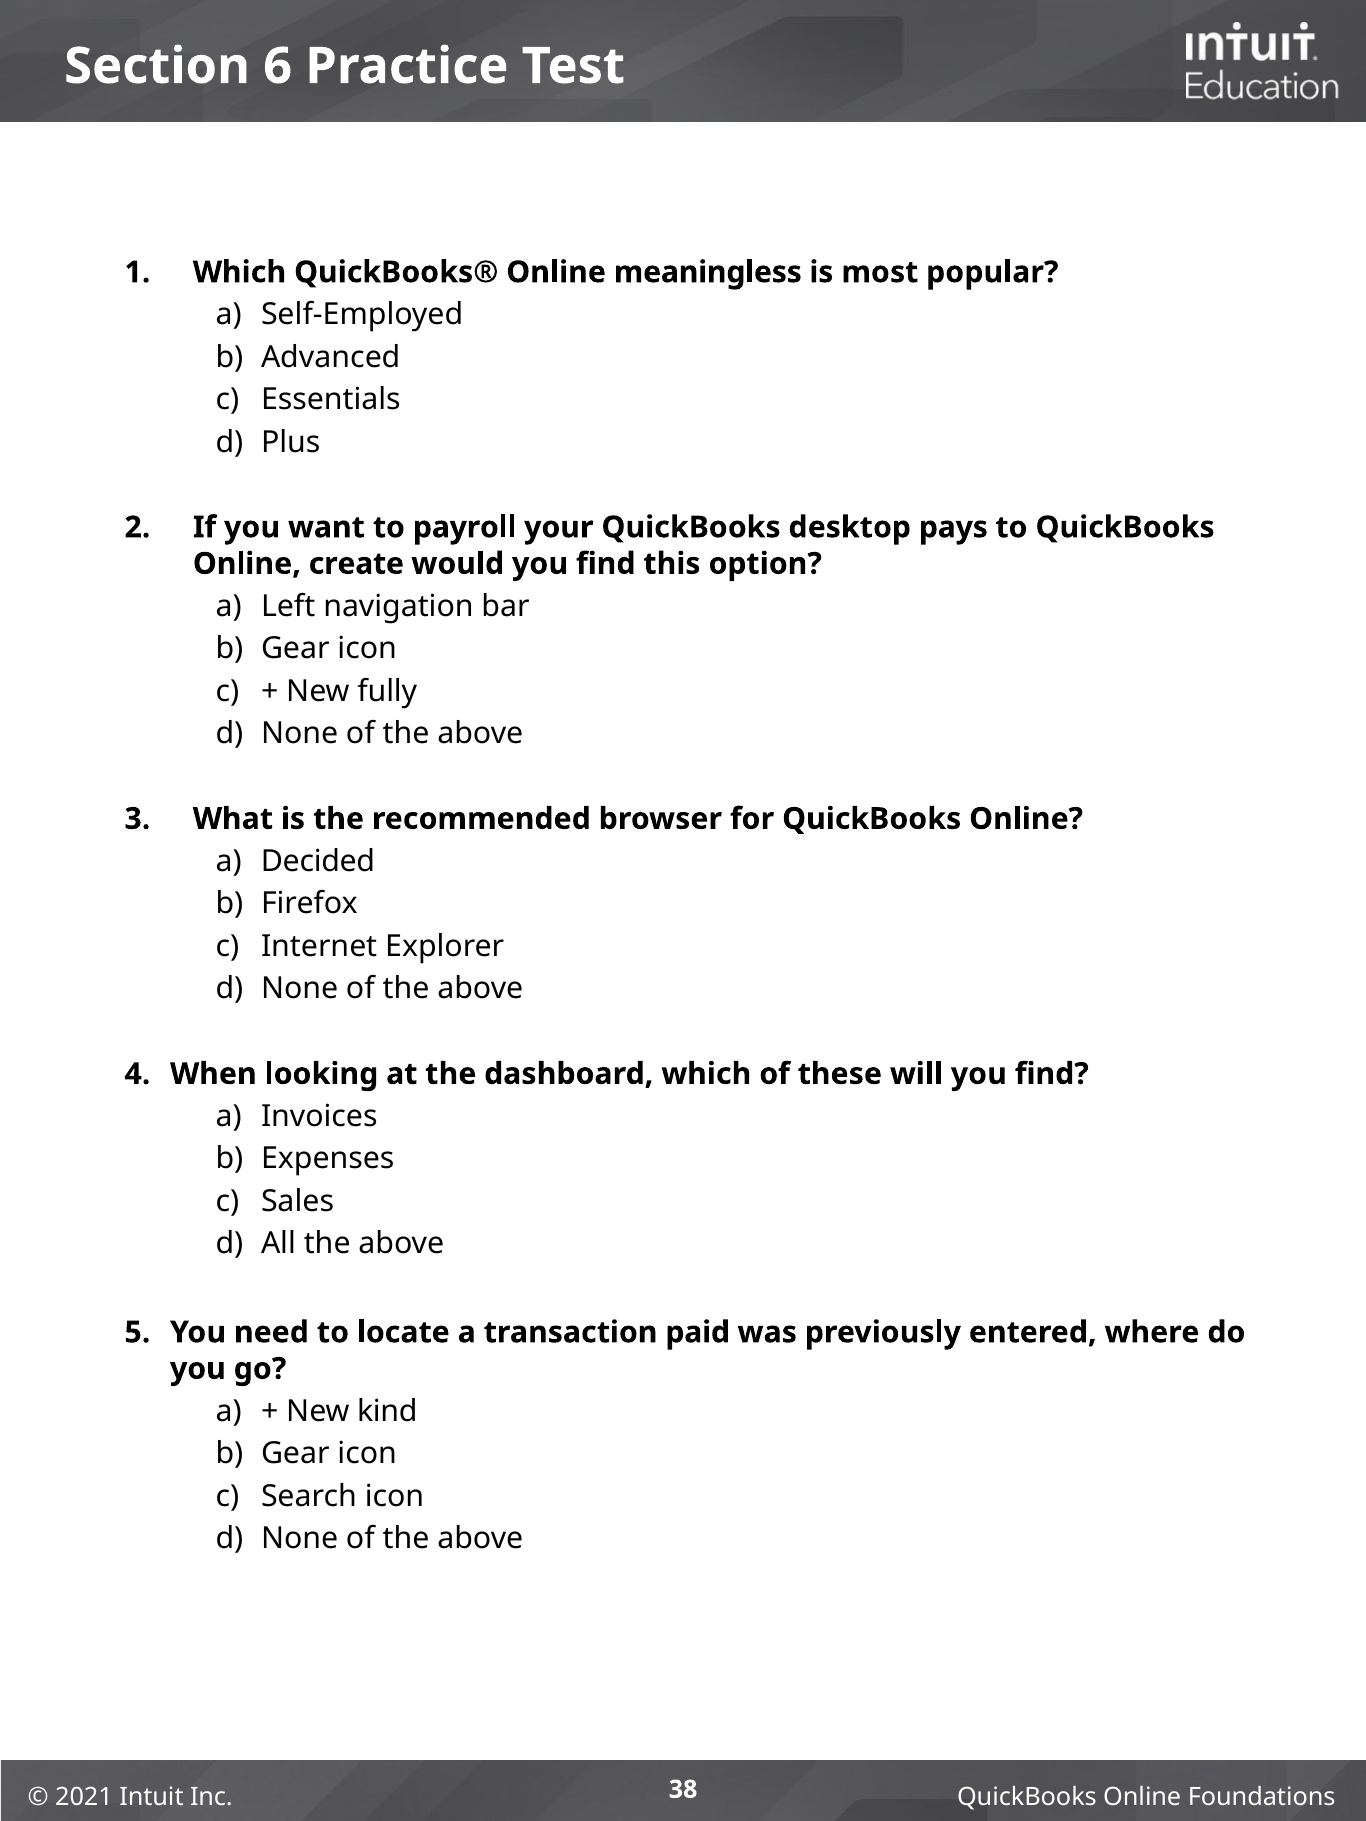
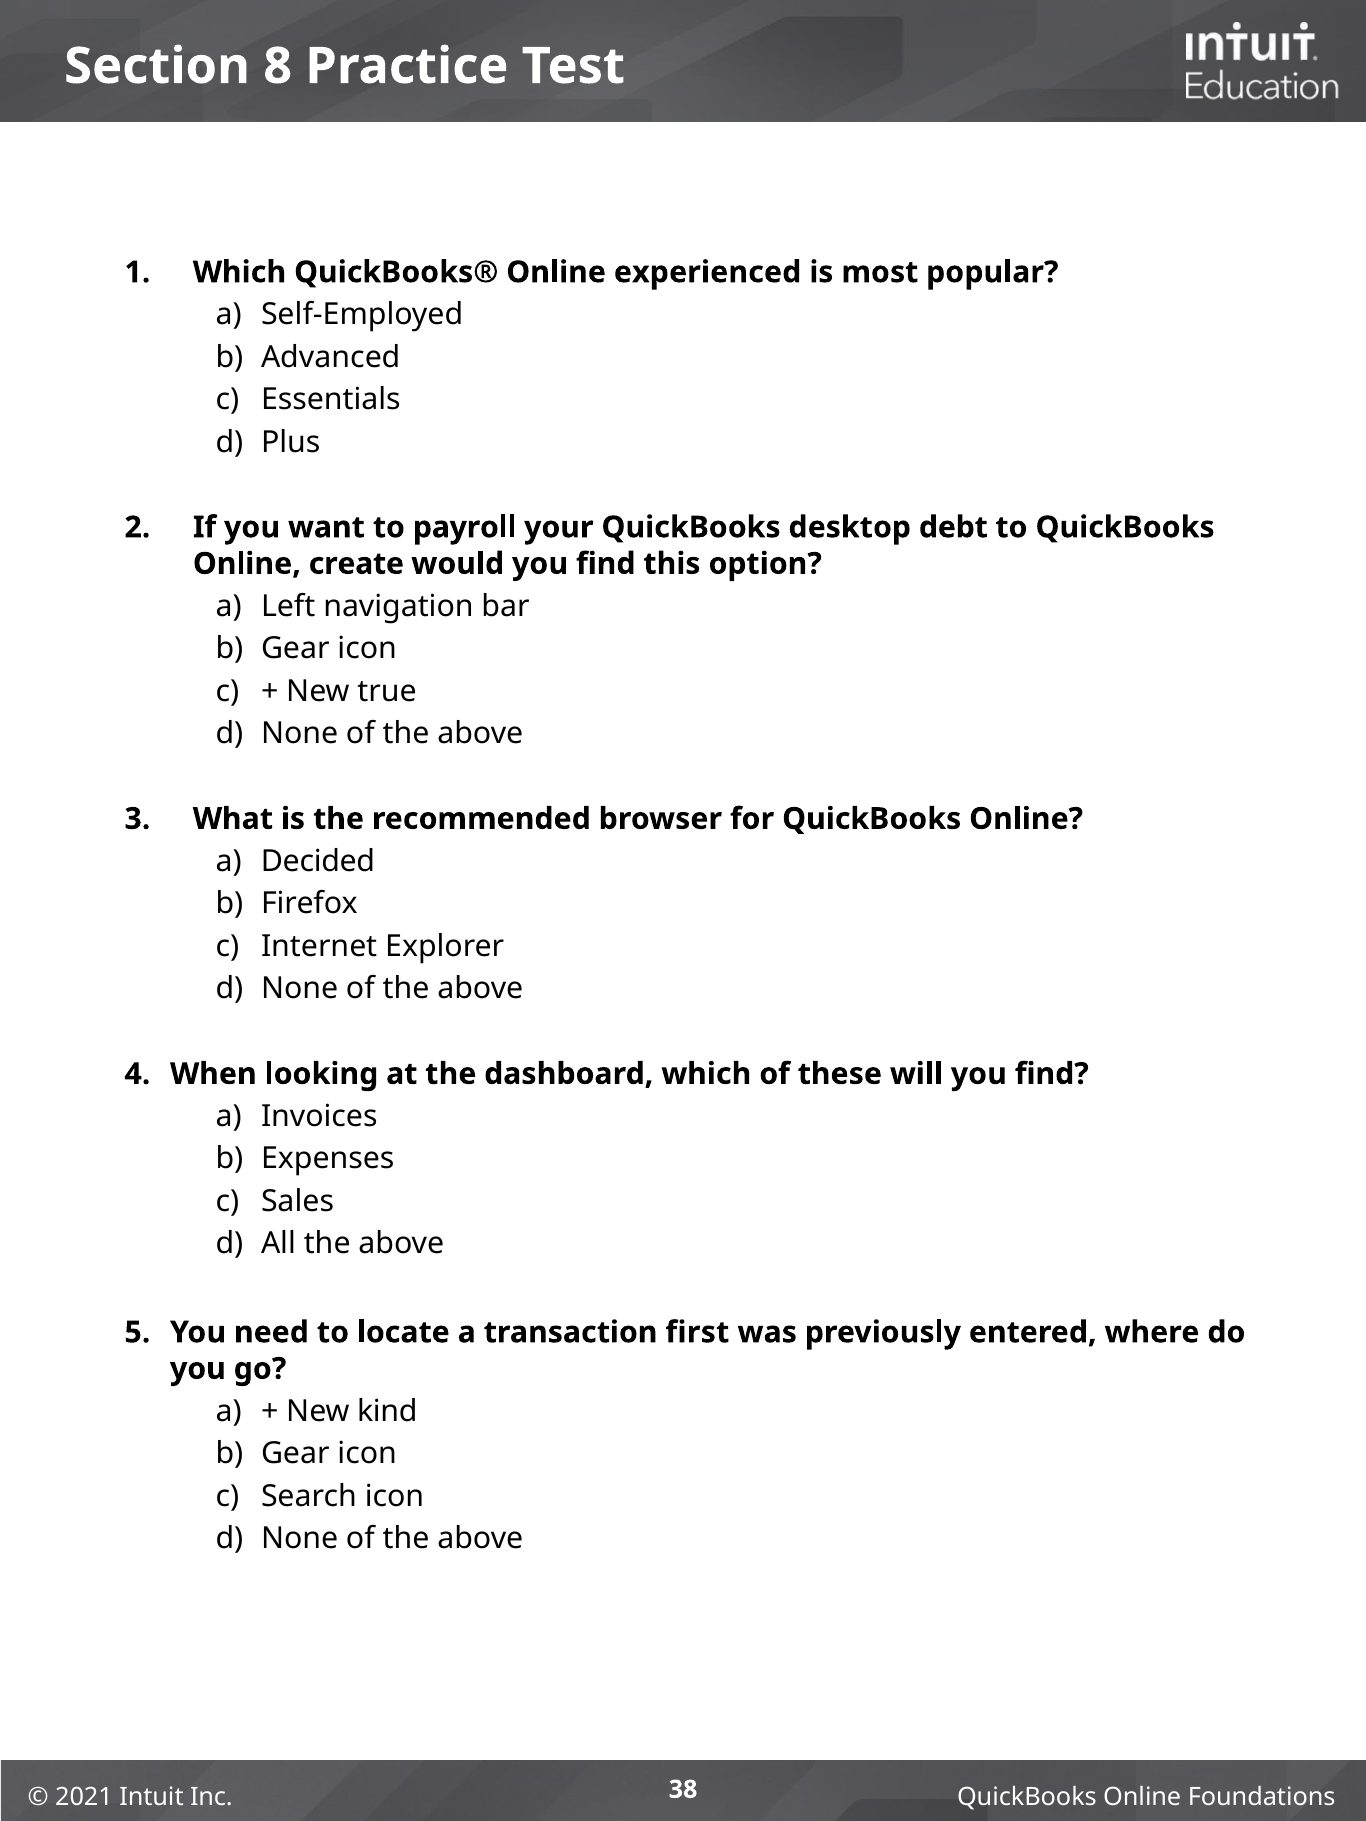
6: 6 -> 8 (278, 66)
meaningless: meaningless -> experienced (708, 272)
pays: pays -> debt (953, 527)
fully: fully -> true (387, 691)
paid: paid -> first (697, 1333)
